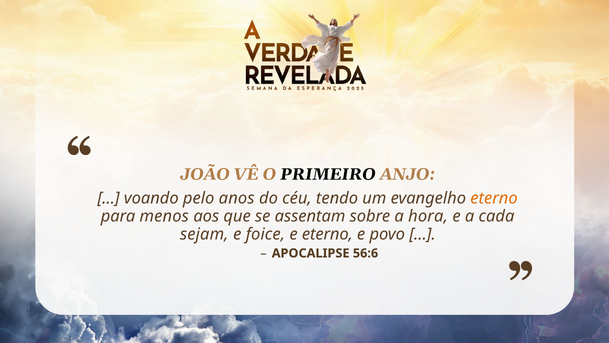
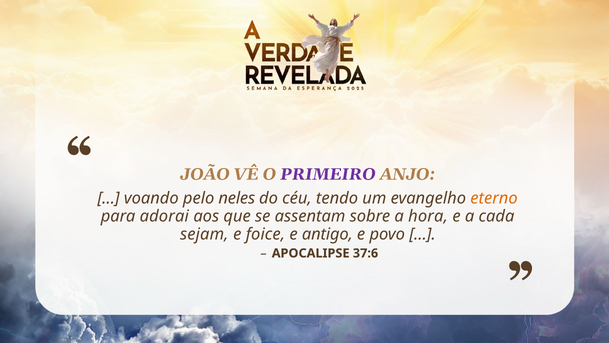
PRIMEIRO colour: black -> purple (328, 174)
anos: anos -> neles (237, 198)
menos: menos -> adorai (164, 216)
e eterno: eterno -> antigo (327, 234)
56:6: 56:6 -> 37:6 (366, 253)
